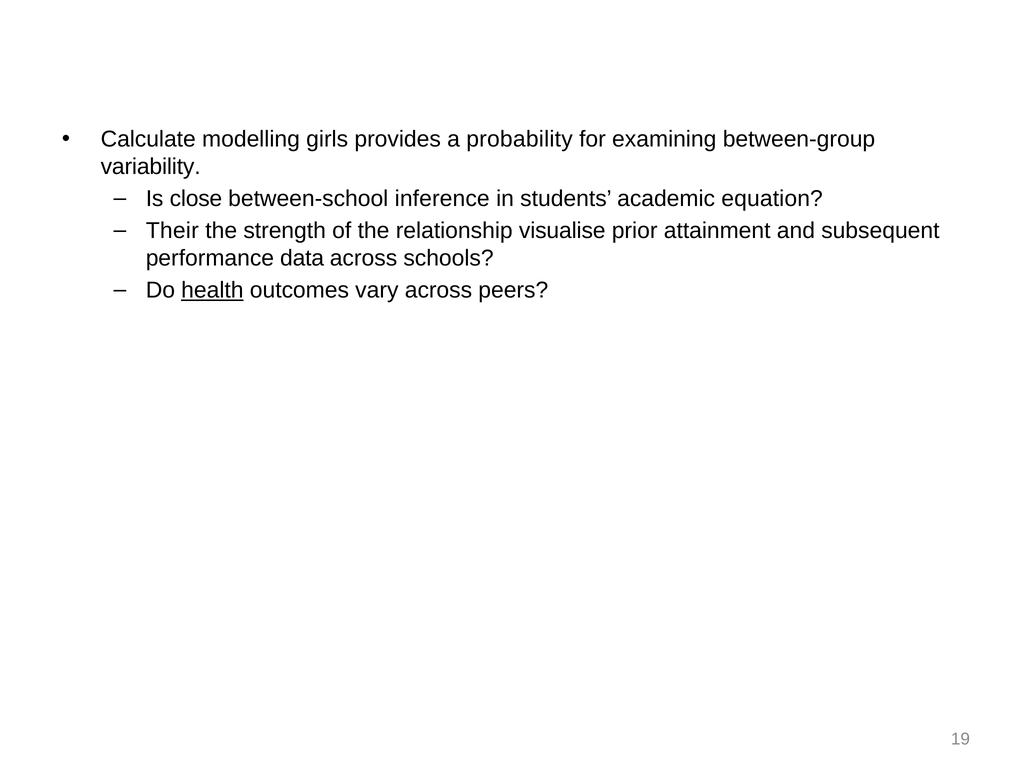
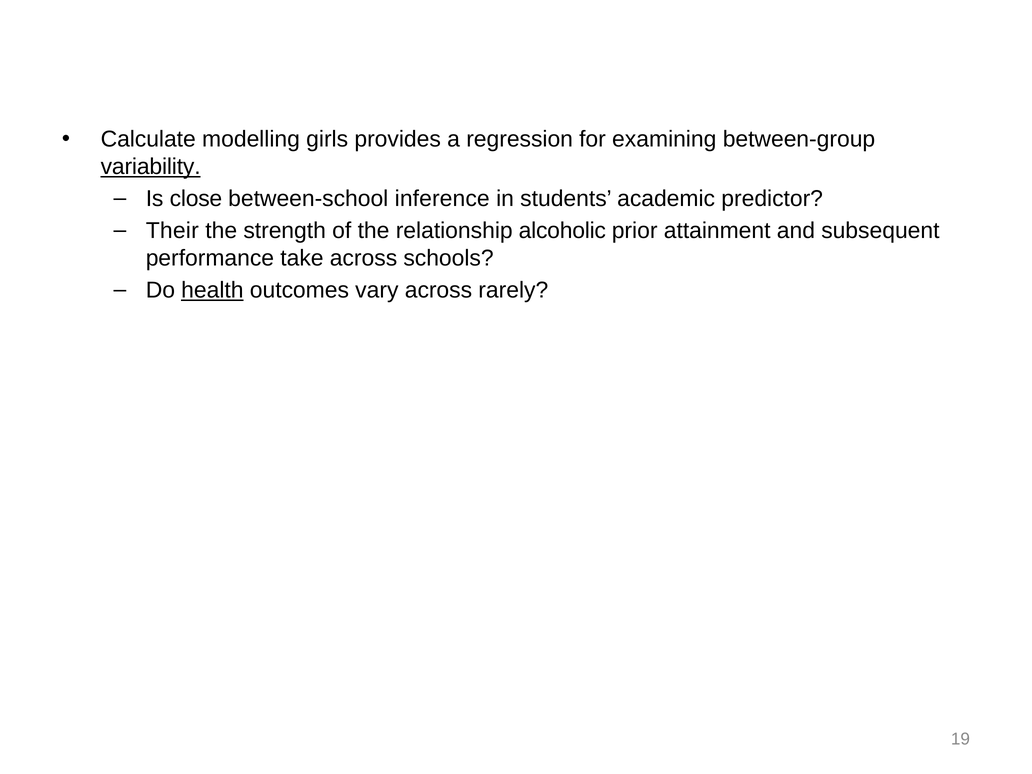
probability: probability -> regression (520, 139)
variability underline: none -> present (151, 167)
equation: equation -> predictor (772, 199)
visualise: visualise -> alcoholic (562, 231)
data: data -> take (302, 258)
peers: peers -> rarely (513, 290)
